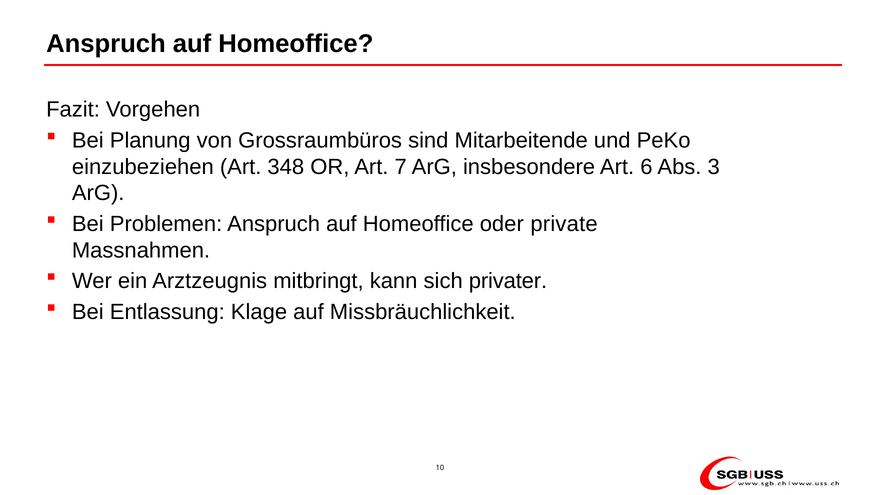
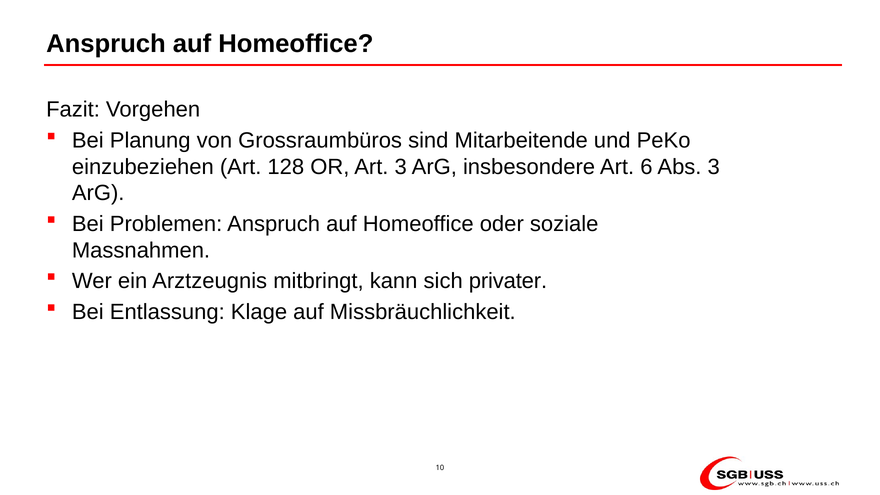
348: 348 -> 128 (286, 167)
Art 7: 7 -> 3 (401, 167)
private: private -> soziale (564, 224)
